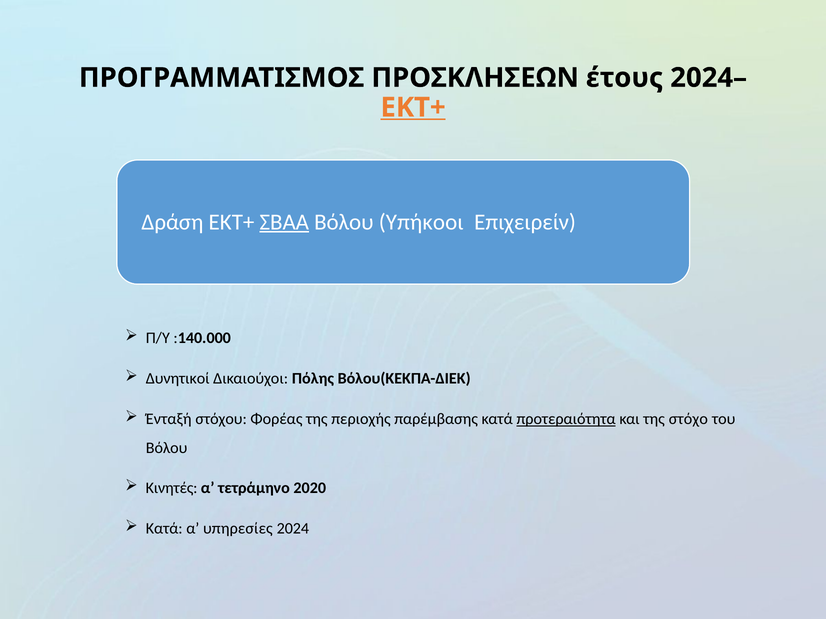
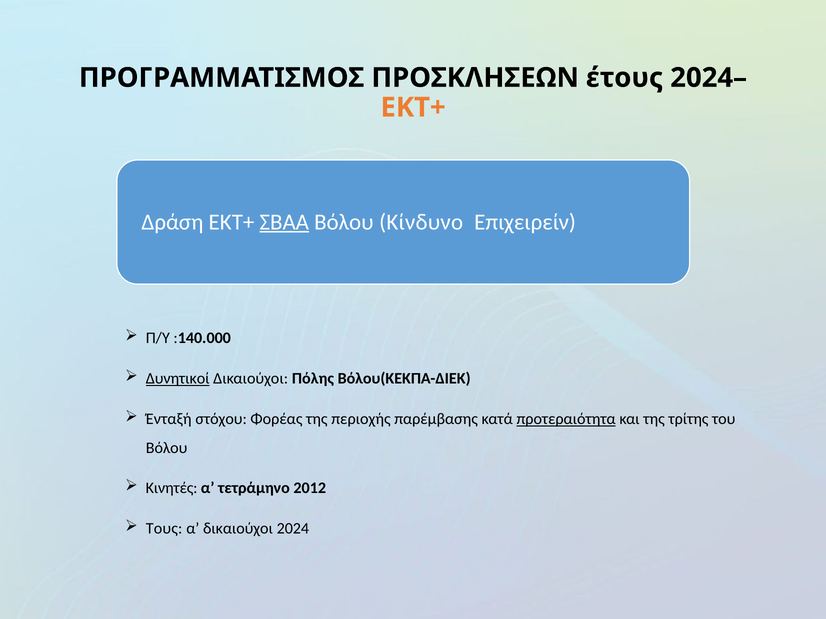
ΕΚΤ+ underline: present -> none (413, 108)
Υπήκοοι: Υπήκοοι -> Κίνδυνο (421, 222)
Δυνητικοί underline: none -> present (178, 379)
στόχο: στόχο -> τρίτης (688, 419)
2020: 2020 -> 2012 (310, 489)
Κατά: Κατά -> Τους (164, 529)
α υπηρεσίες: υπηρεσίες -> δικαιούχοι (238, 529)
